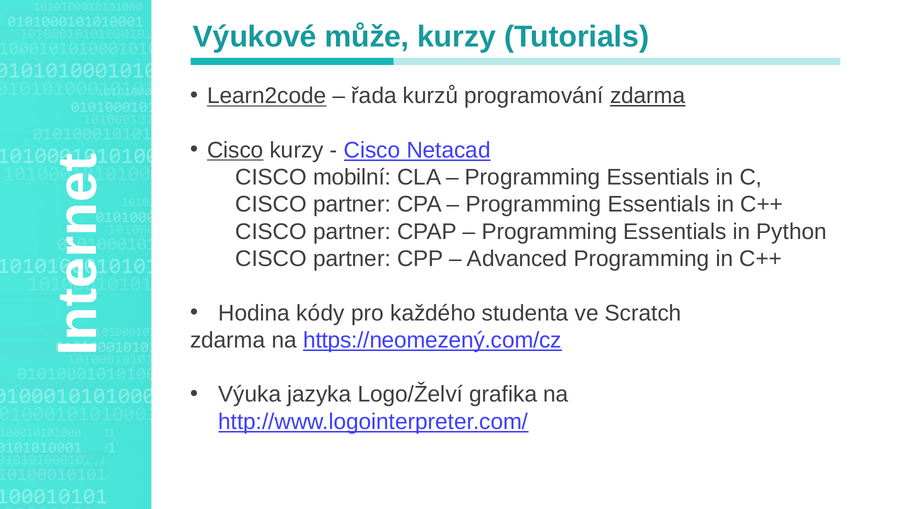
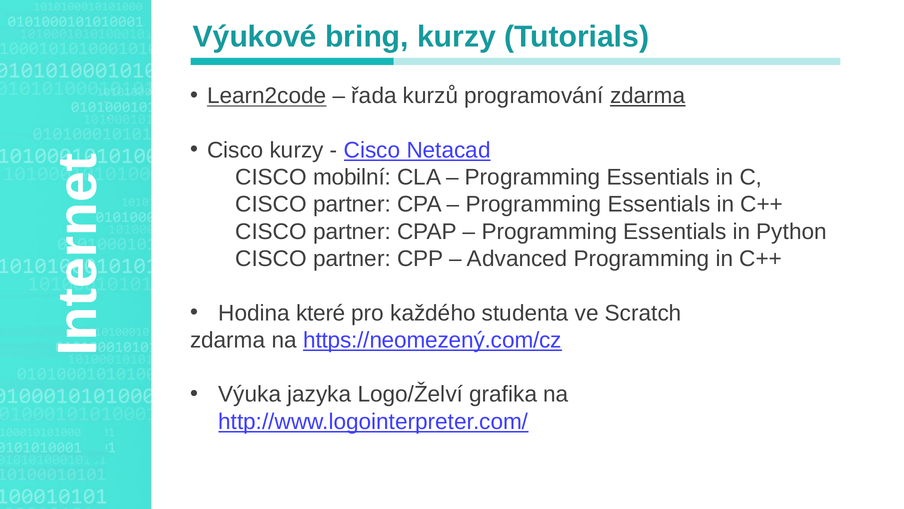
může: může -> bring (367, 37)
Cisco underline: present -> none (235, 150)
kódy: kódy -> které (321, 313)
